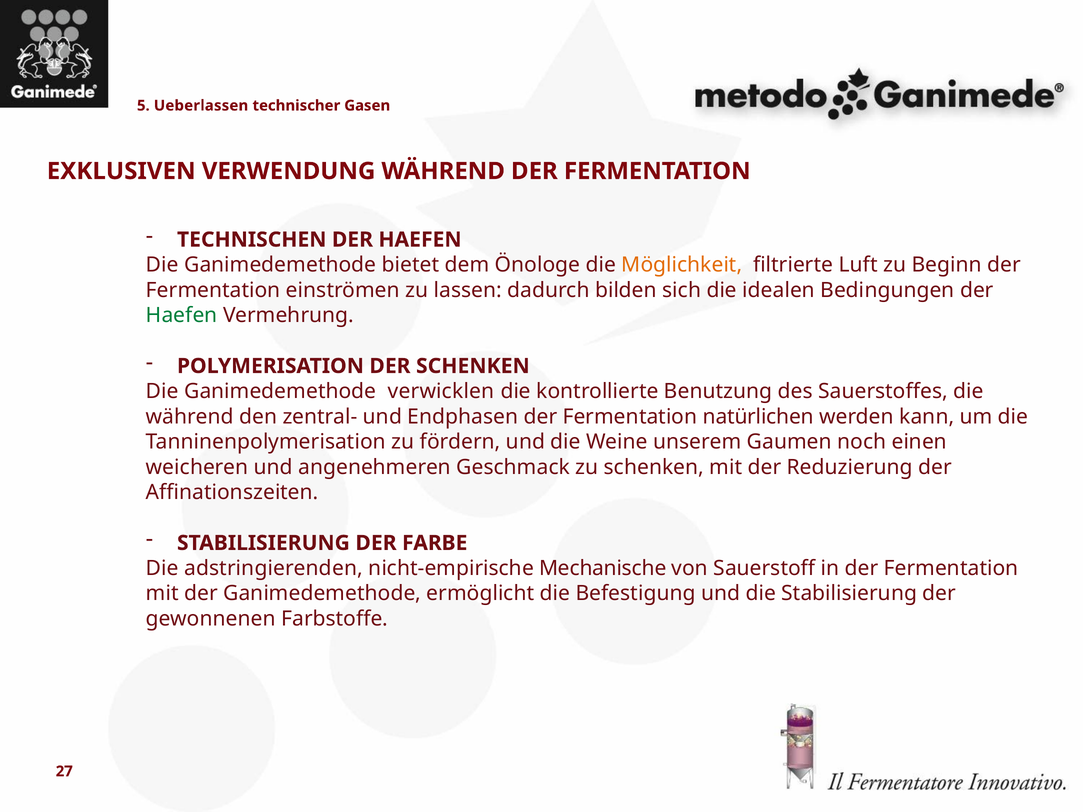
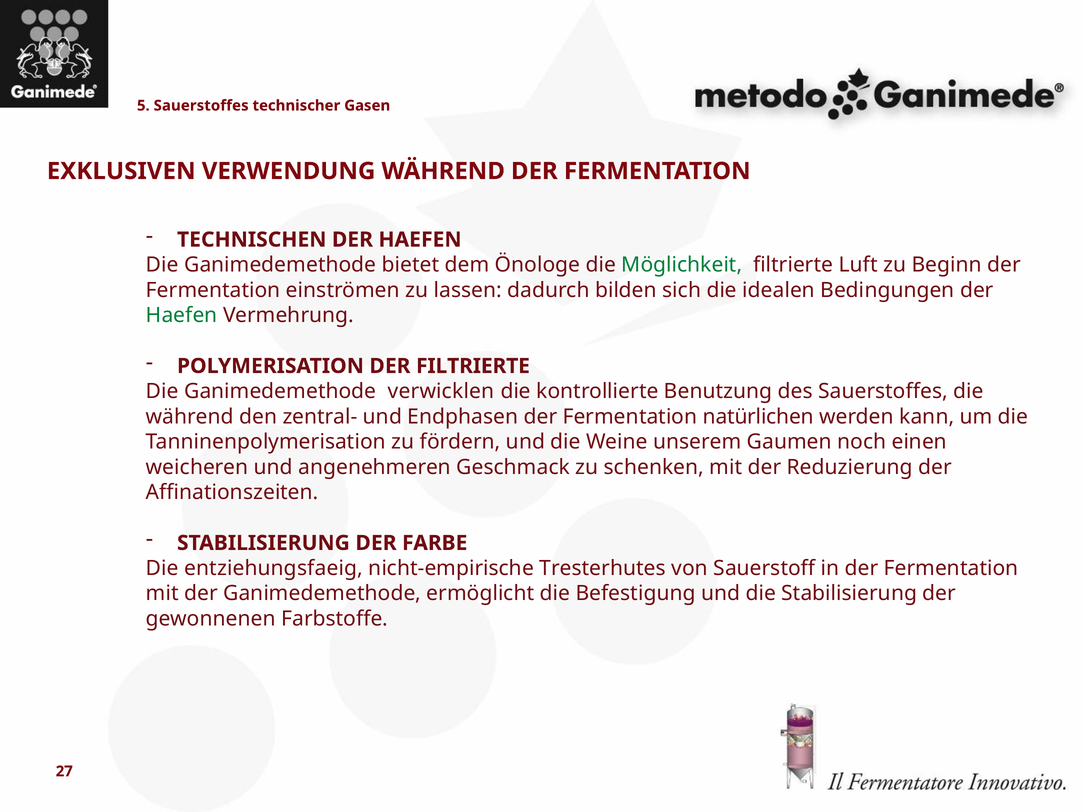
5 Ueberlassen: Ueberlassen -> Sauerstoffes (201, 106)
Möglichkeit colour: orange -> green (682, 265)
DER SCHENKEN: SCHENKEN -> FILTRIERTE (473, 366)
adstringierenden: adstringierenden -> entziehungsfaeig (273, 568)
Mechanische: Mechanische -> Tresterhutes (603, 568)
